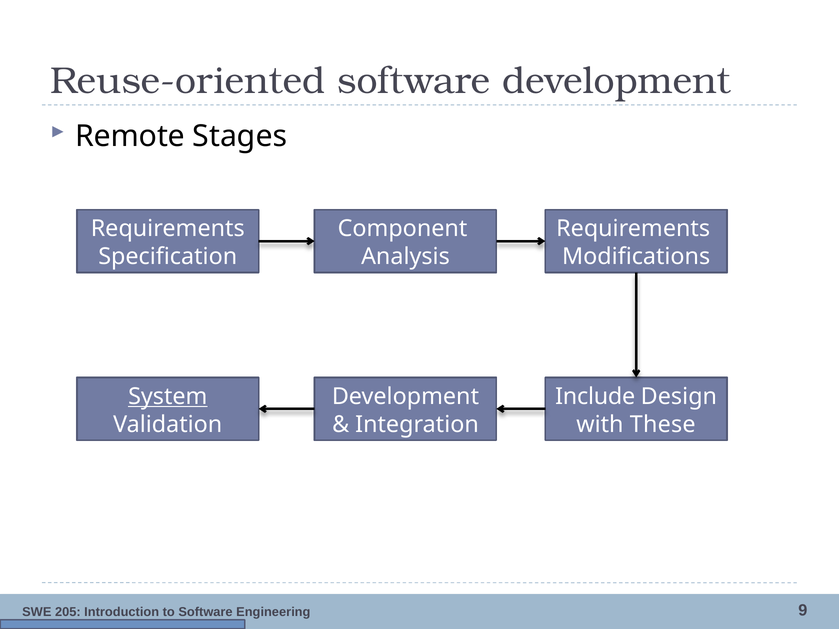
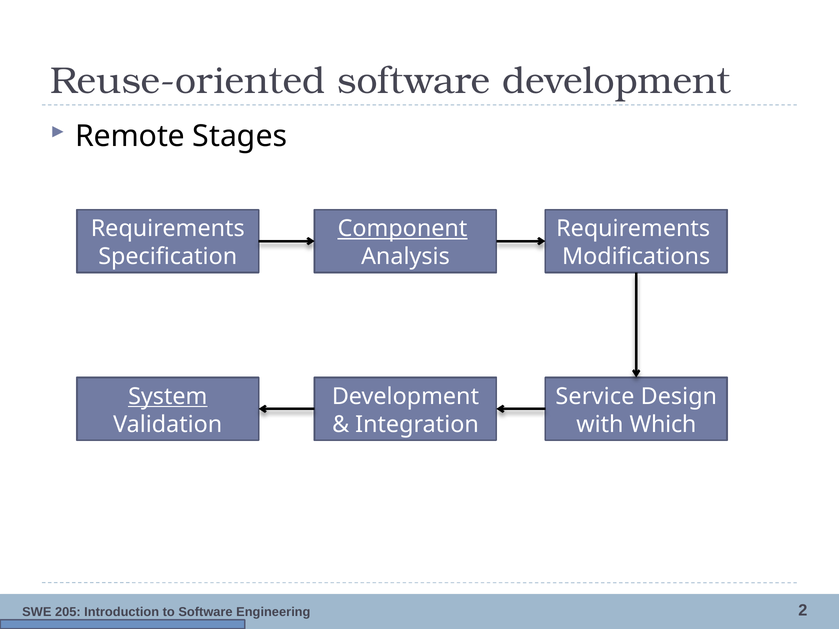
Component underline: none -> present (403, 229)
Include: Include -> Service (595, 397)
These: These -> Which (663, 425)
9: 9 -> 2 (803, 611)
